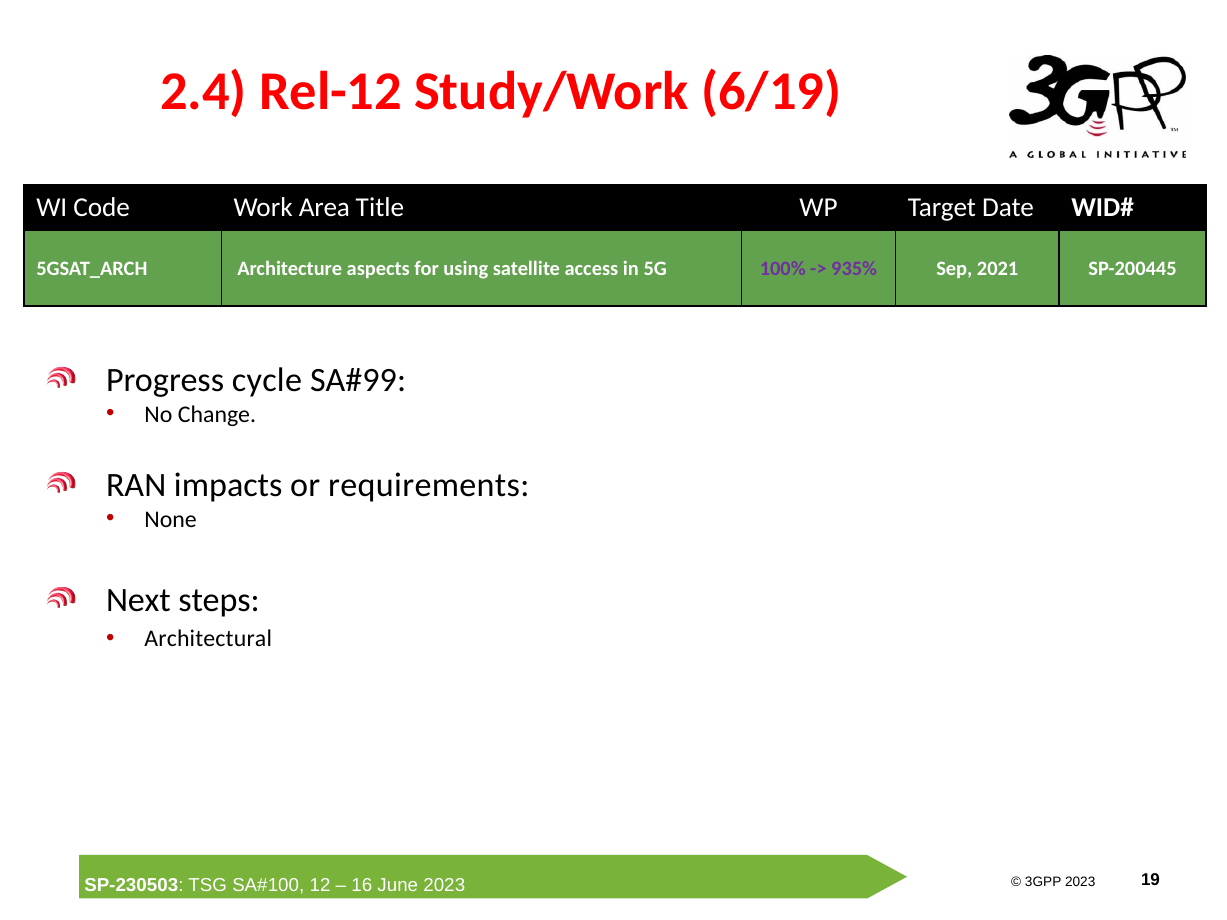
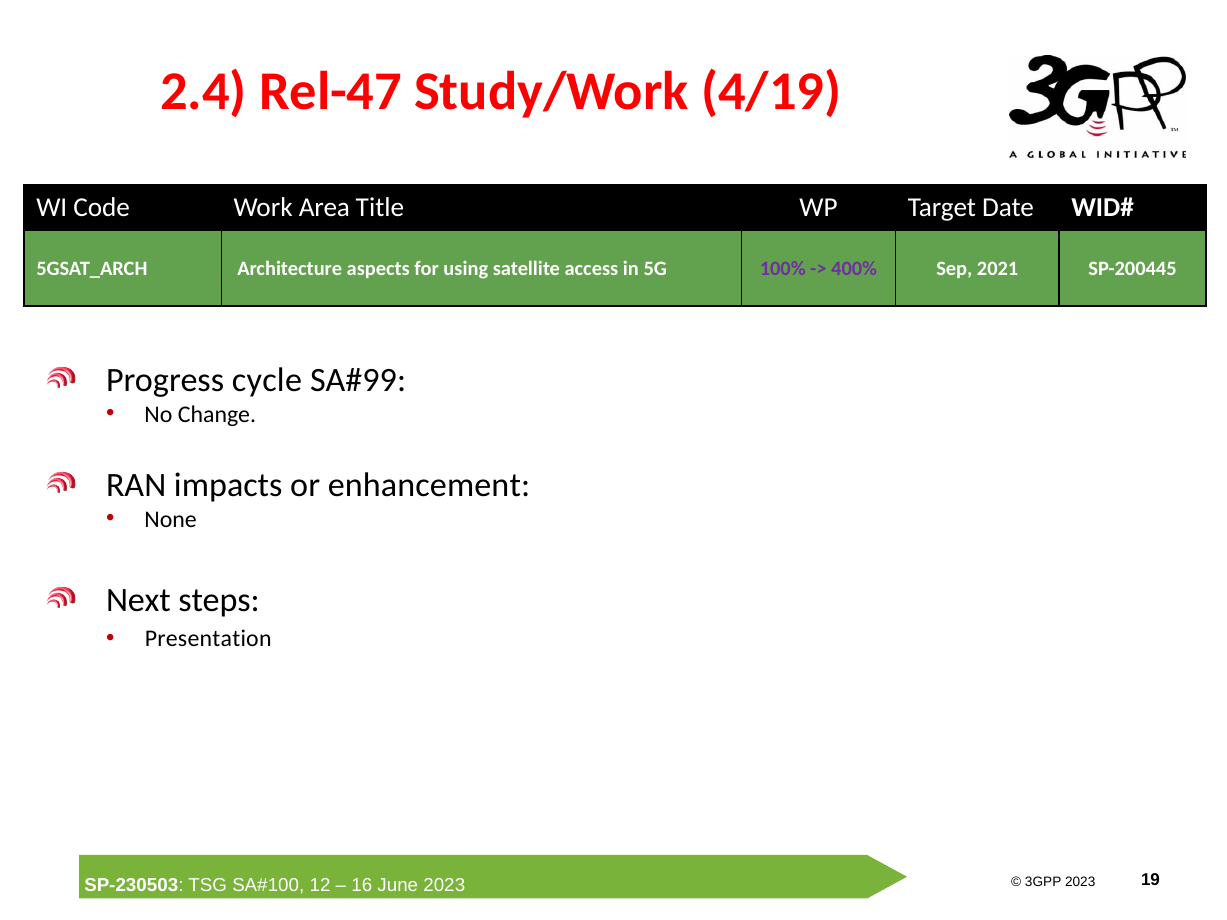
Rel-12: Rel-12 -> Rel-47 (331, 92)
6/19: 6/19 -> 4/19 (771, 92)
935%: 935% -> 400% (854, 268)
requirements: requirements -> enhancement (429, 485)
Architectural: Architectural -> Presentation (208, 639)
